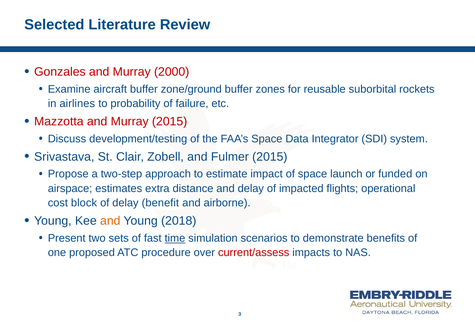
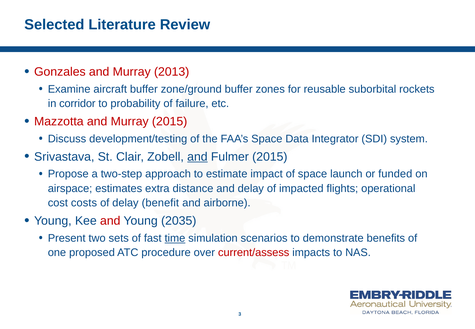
2000: 2000 -> 2013 (172, 72)
airlines: airlines -> corridor (77, 104)
and underline: none -> present (197, 157)
block: block -> costs (84, 203)
and colour: orange -> red (110, 221)
2018: 2018 -> 2035 (179, 221)
